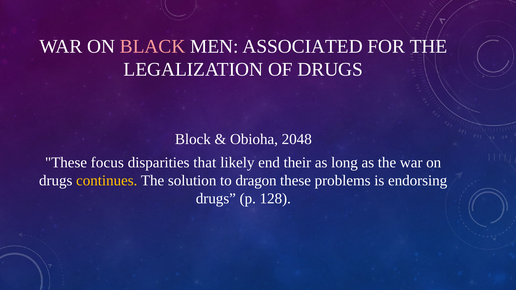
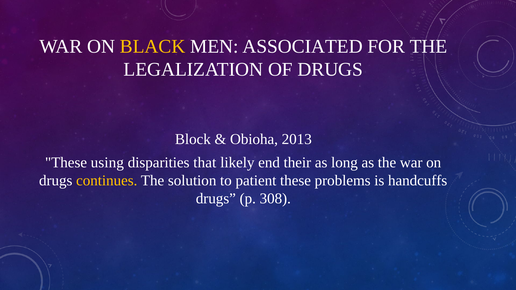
BLACK colour: pink -> yellow (153, 46)
2048: 2048 -> 2013 (297, 139)
focus: focus -> using (107, 163)
dragon: dragon -> patient (256, 181)
endorsing: endorsing -> handcuffs (418, 181)
128: 128 -> 308 (275, 199)
